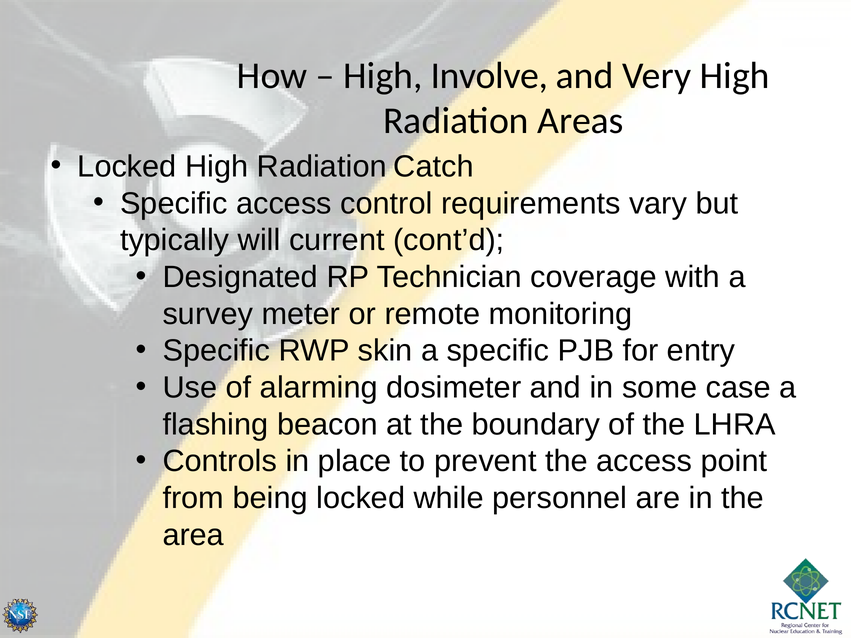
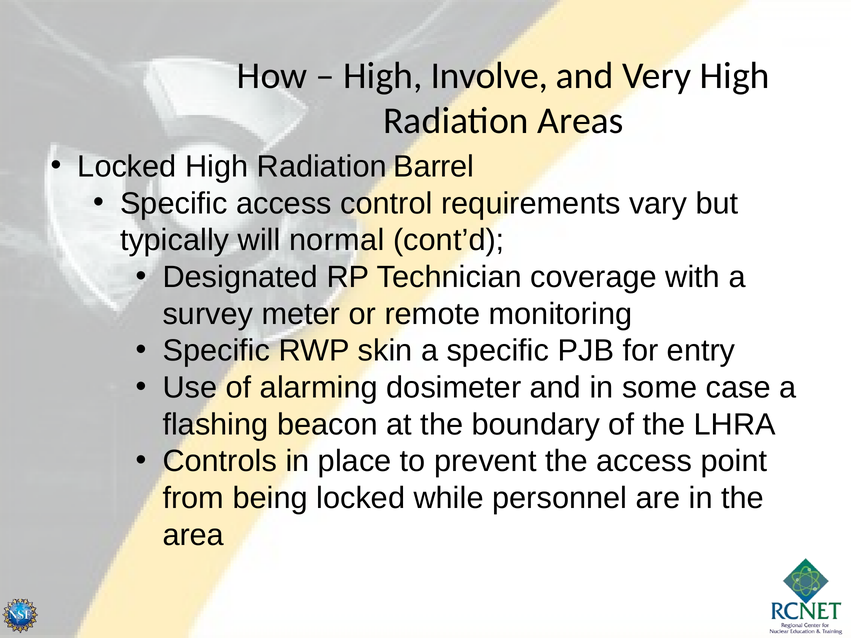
Catch: Catch -> Barrel (434, 167)
current: current -> normal (337, 240)
